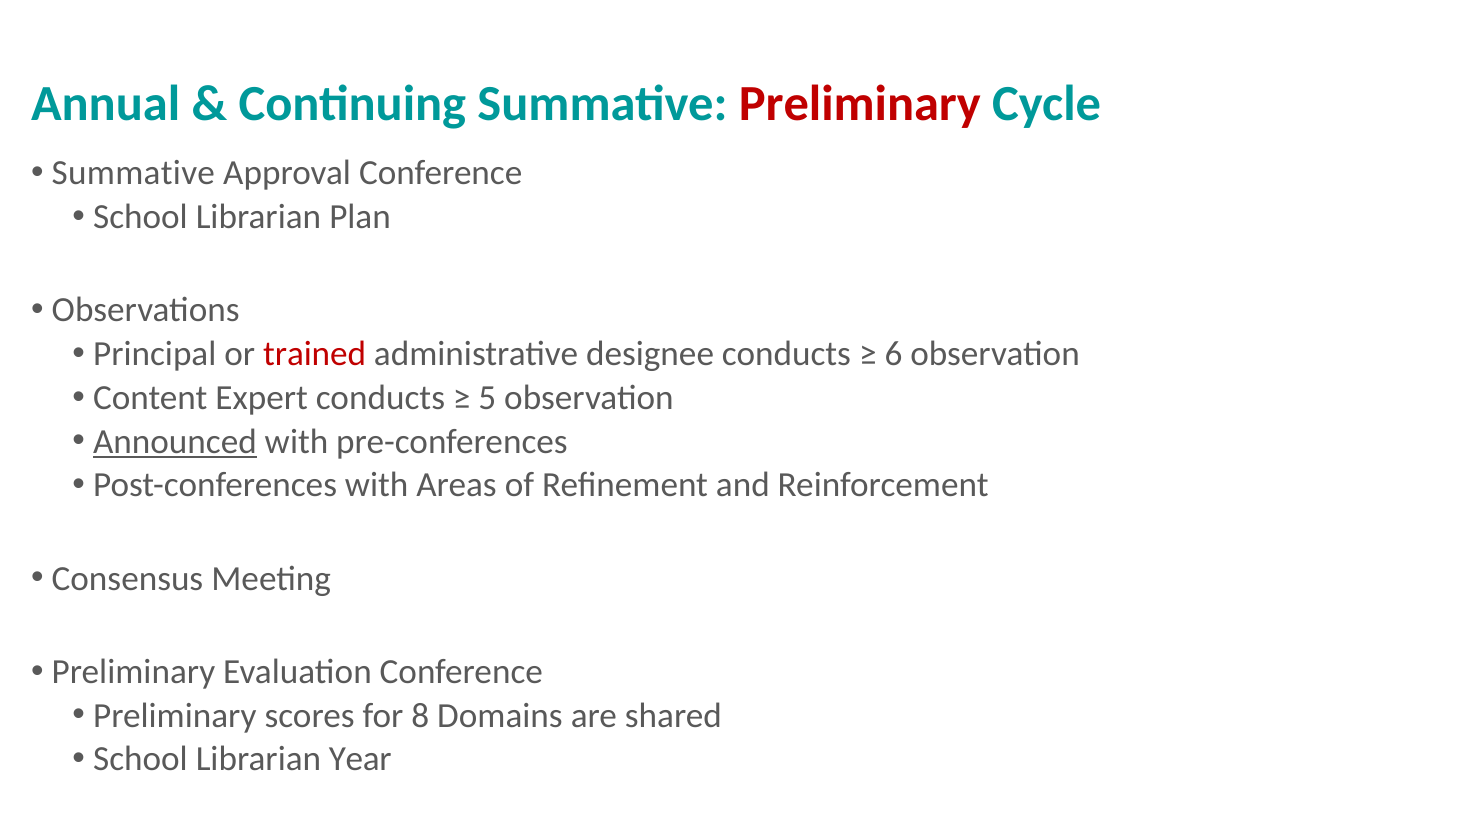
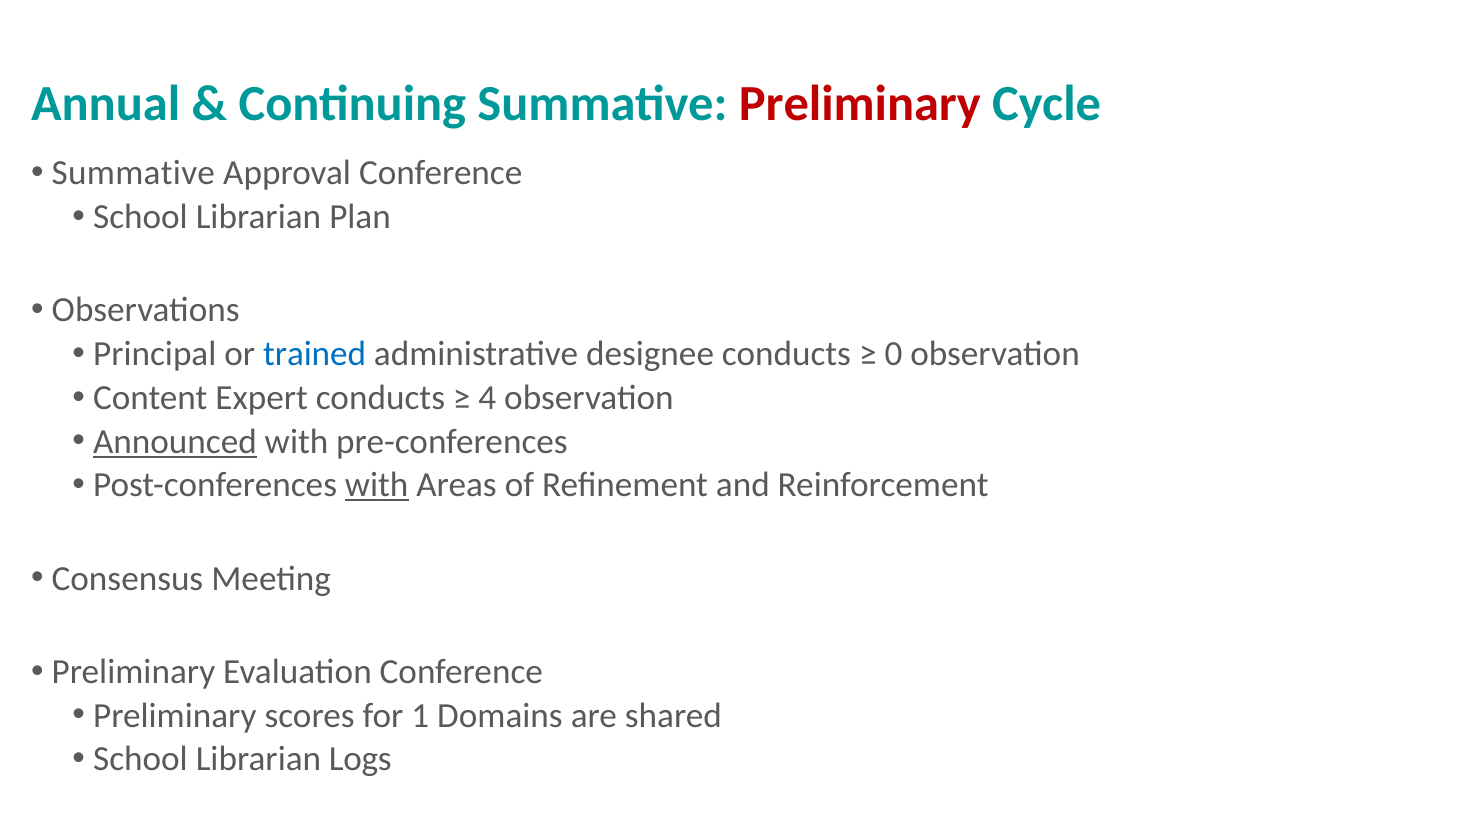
trained colour: red -> blue (315, 354)
6: 6 -> 0 (893, 354)
5: 5 -> 4 (487, 398)
with underline: none -> present (377, 485)
8: 8 -> 1 (420, 715)
Year: Year -> Logs (360, 759)
